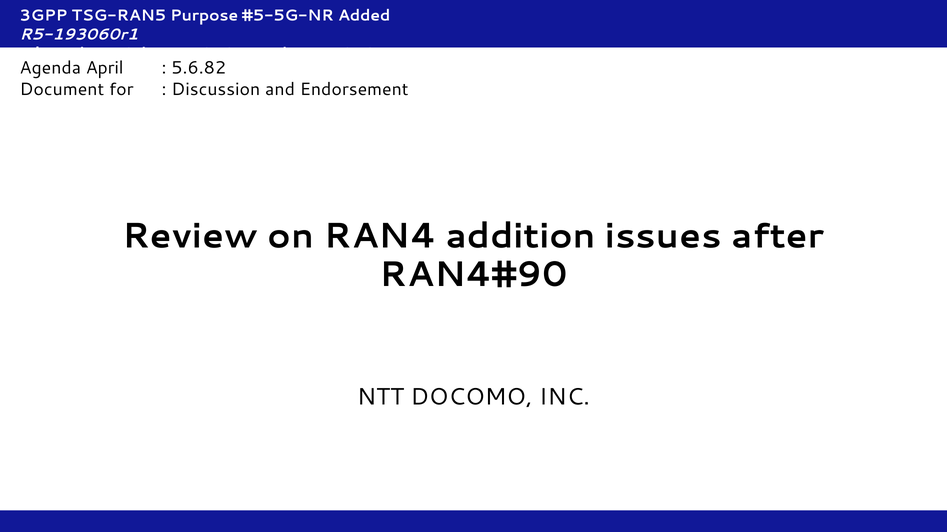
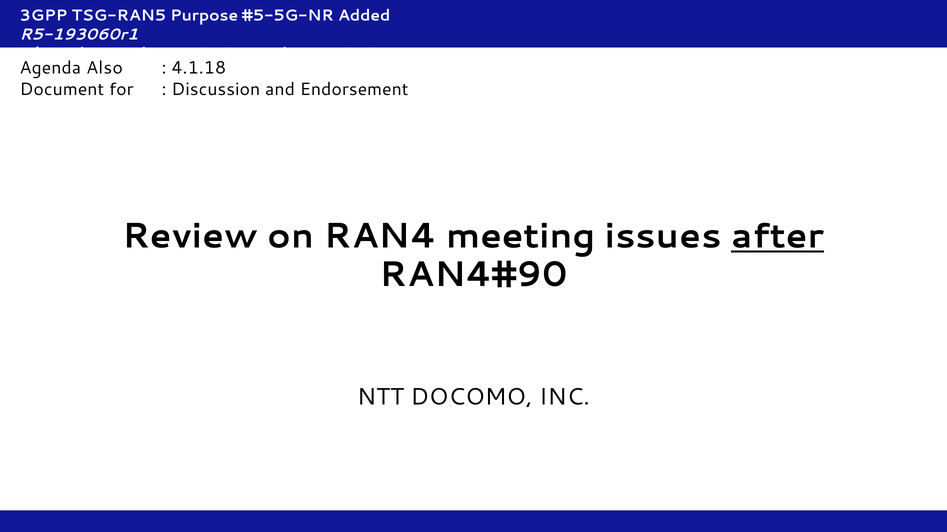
April: April -> Also (105, 68)
5.6.82: 5.6.82 -> 4.1.18 (199, 68)
addition: addition -> meeting (521, 236)
after underline: none -> present (778, 236)
